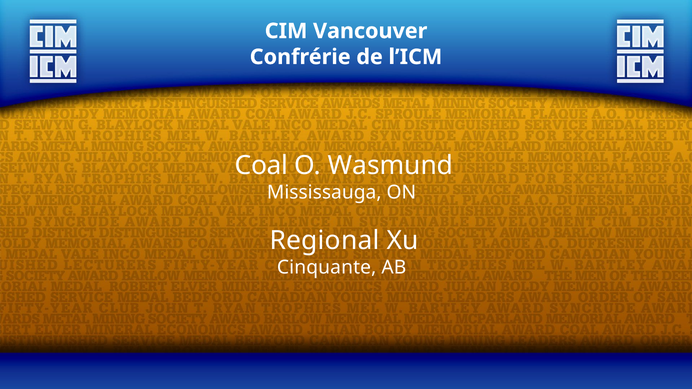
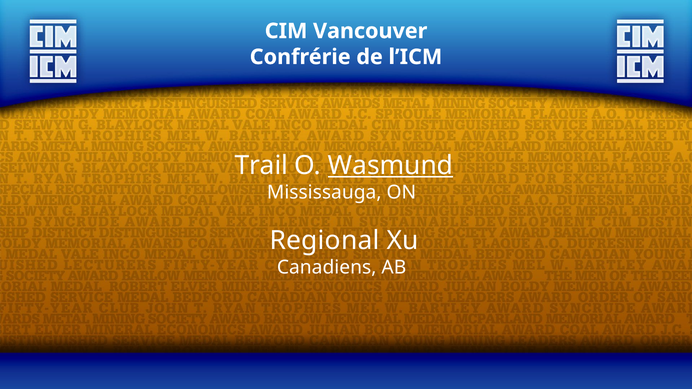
Coal: Coal -> Trail (261, 165)
Wasmund underline: none -> present (390, 165)
Cinquante: Cinquante -> Canadiens (327, 267)
